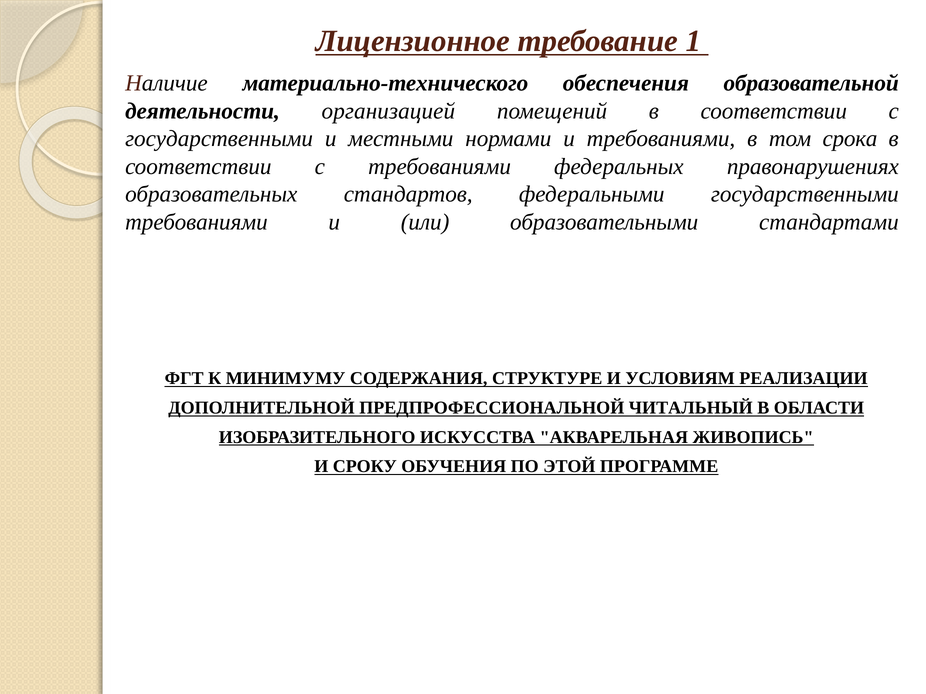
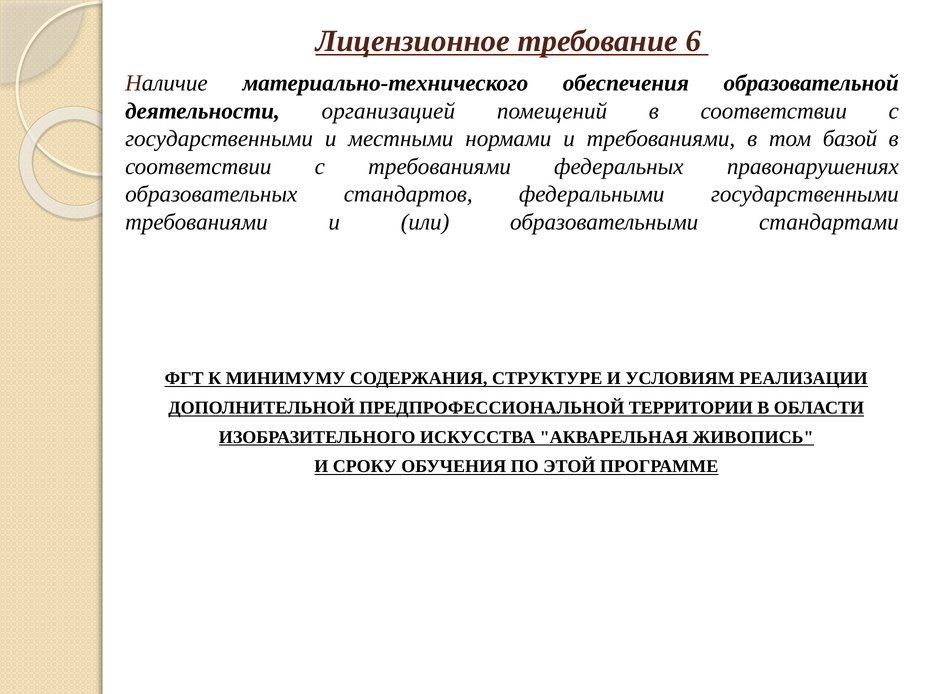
1: 1 -> 6 (693, 41)
срока: срока -> базой (850, 139)
ЧИТАЛЬНЫЙ: ЧИТАЛЬНЫЙ -> ТЕРРИТОРИИ (691, 408)
